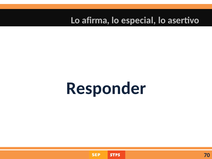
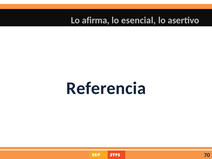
especial: especial -> esencial (139, 20)
Responder: Responder -> Referencia (106, 88)
